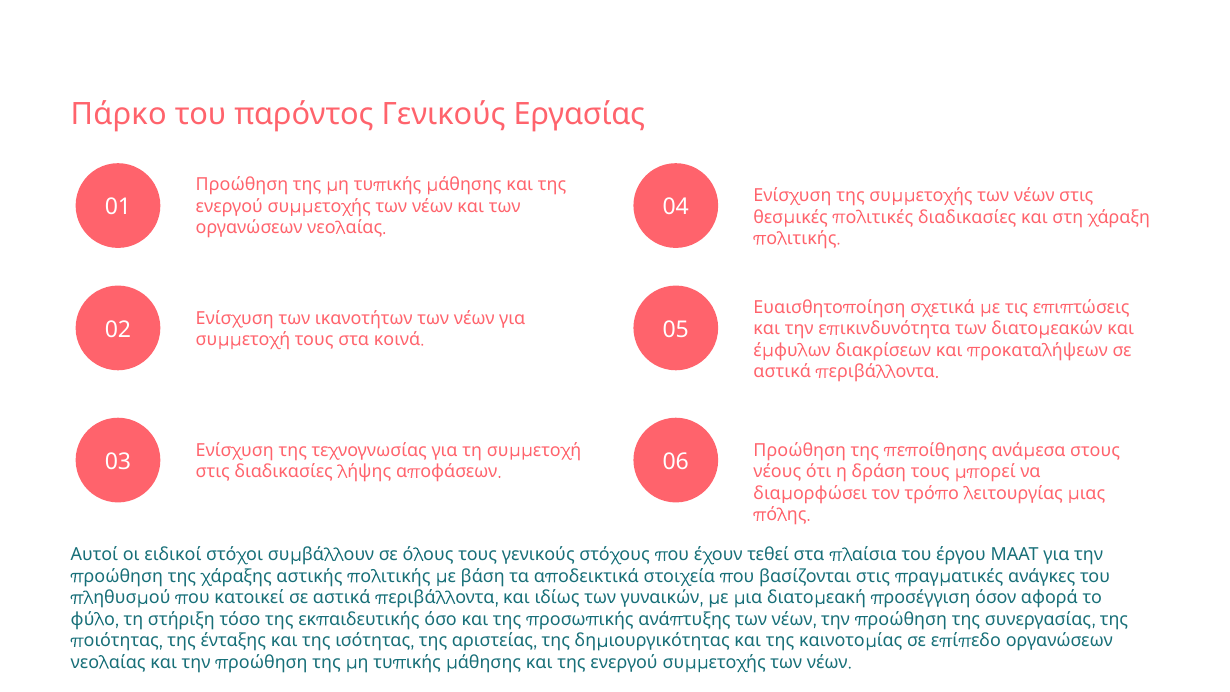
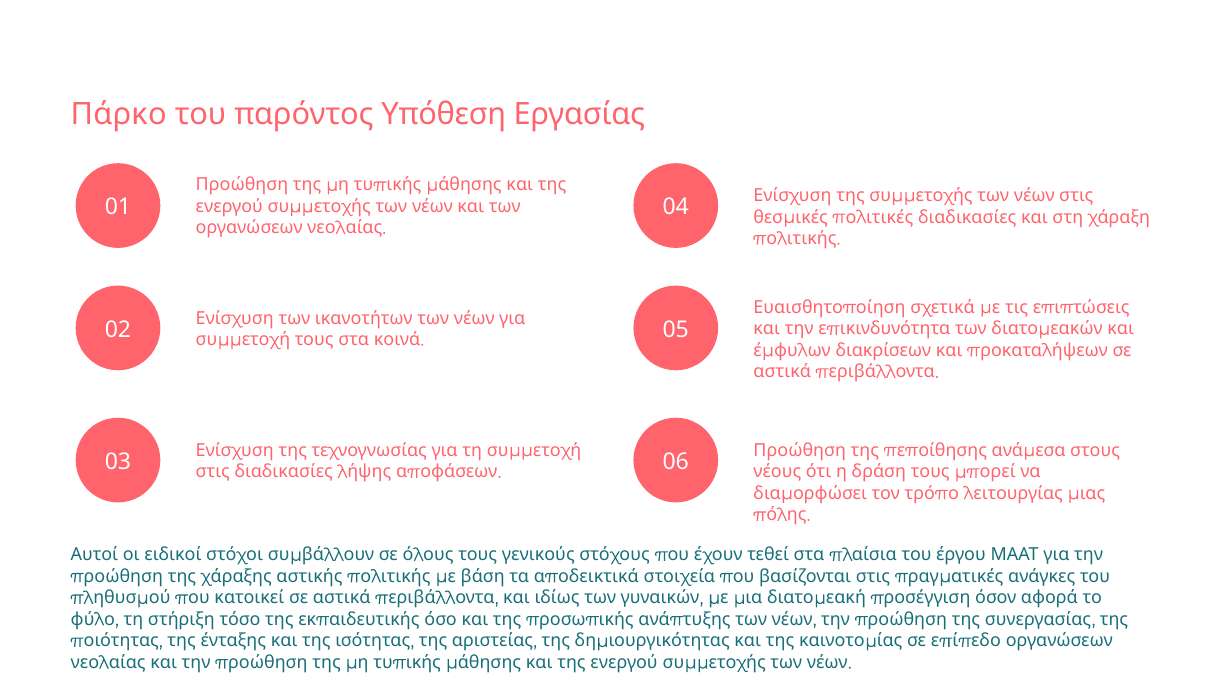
παρόντος Γενικούς: Γενικούς -> Υπόθεση (444, 115)
